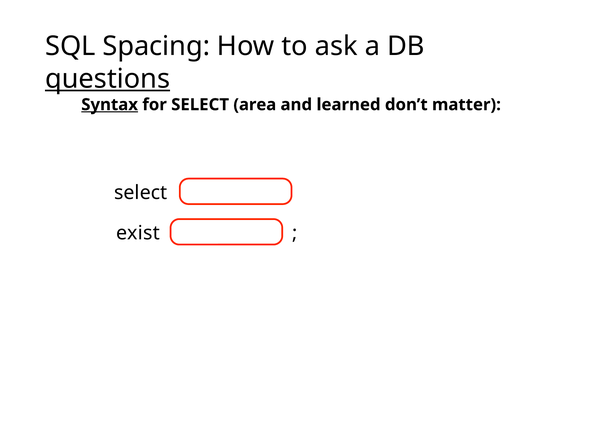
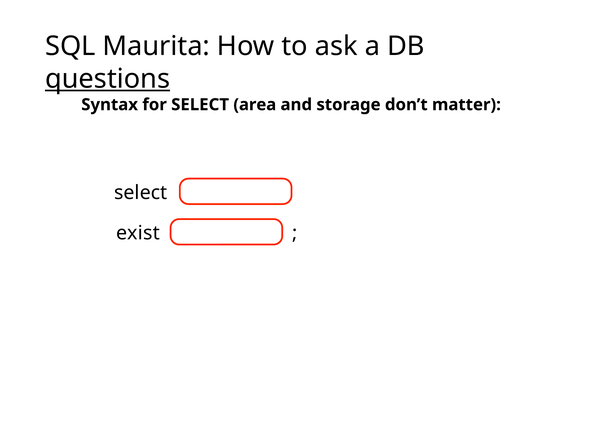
Spacing: Spacing -> Maurita (156, 46)
Syntax underline: present -> none (110, 105)
learned: learned -> storage (349, 105)
